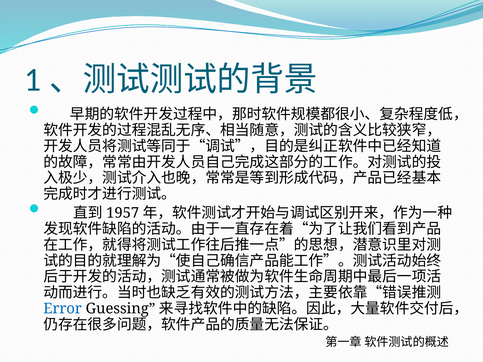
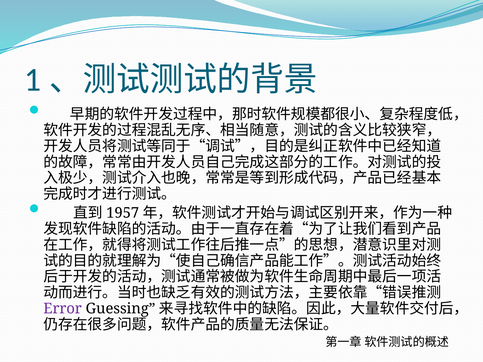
Error colour: blue -> purple (63, 309)
